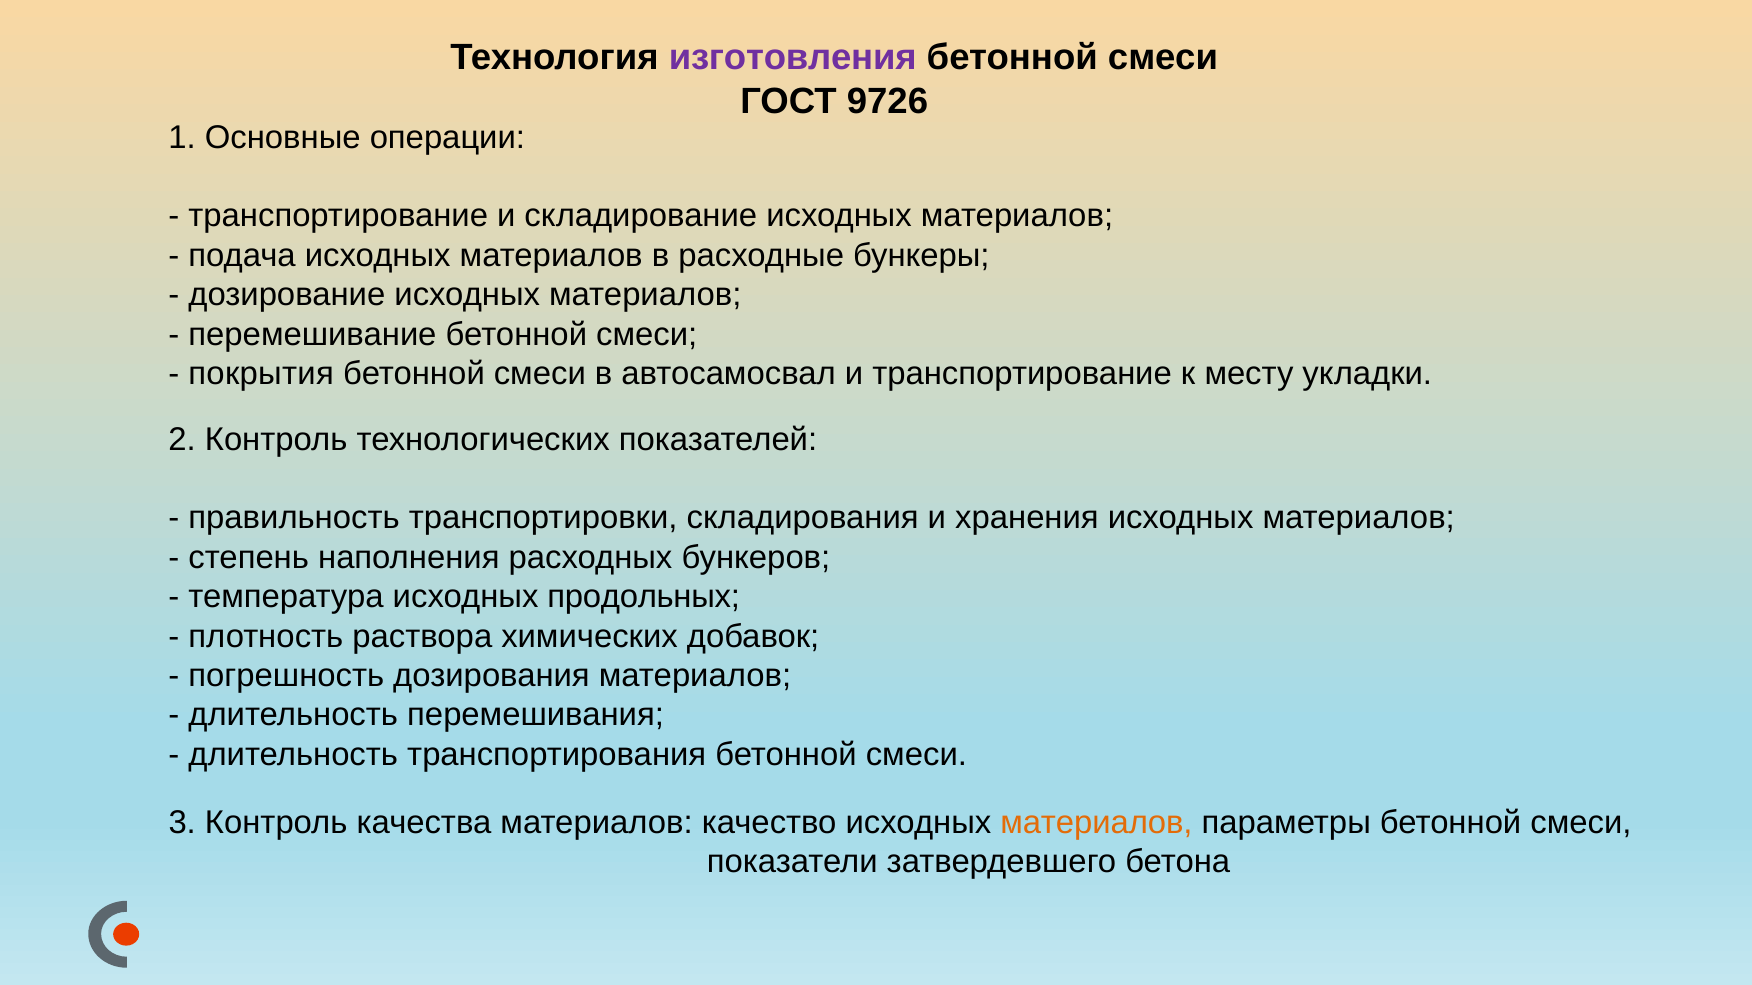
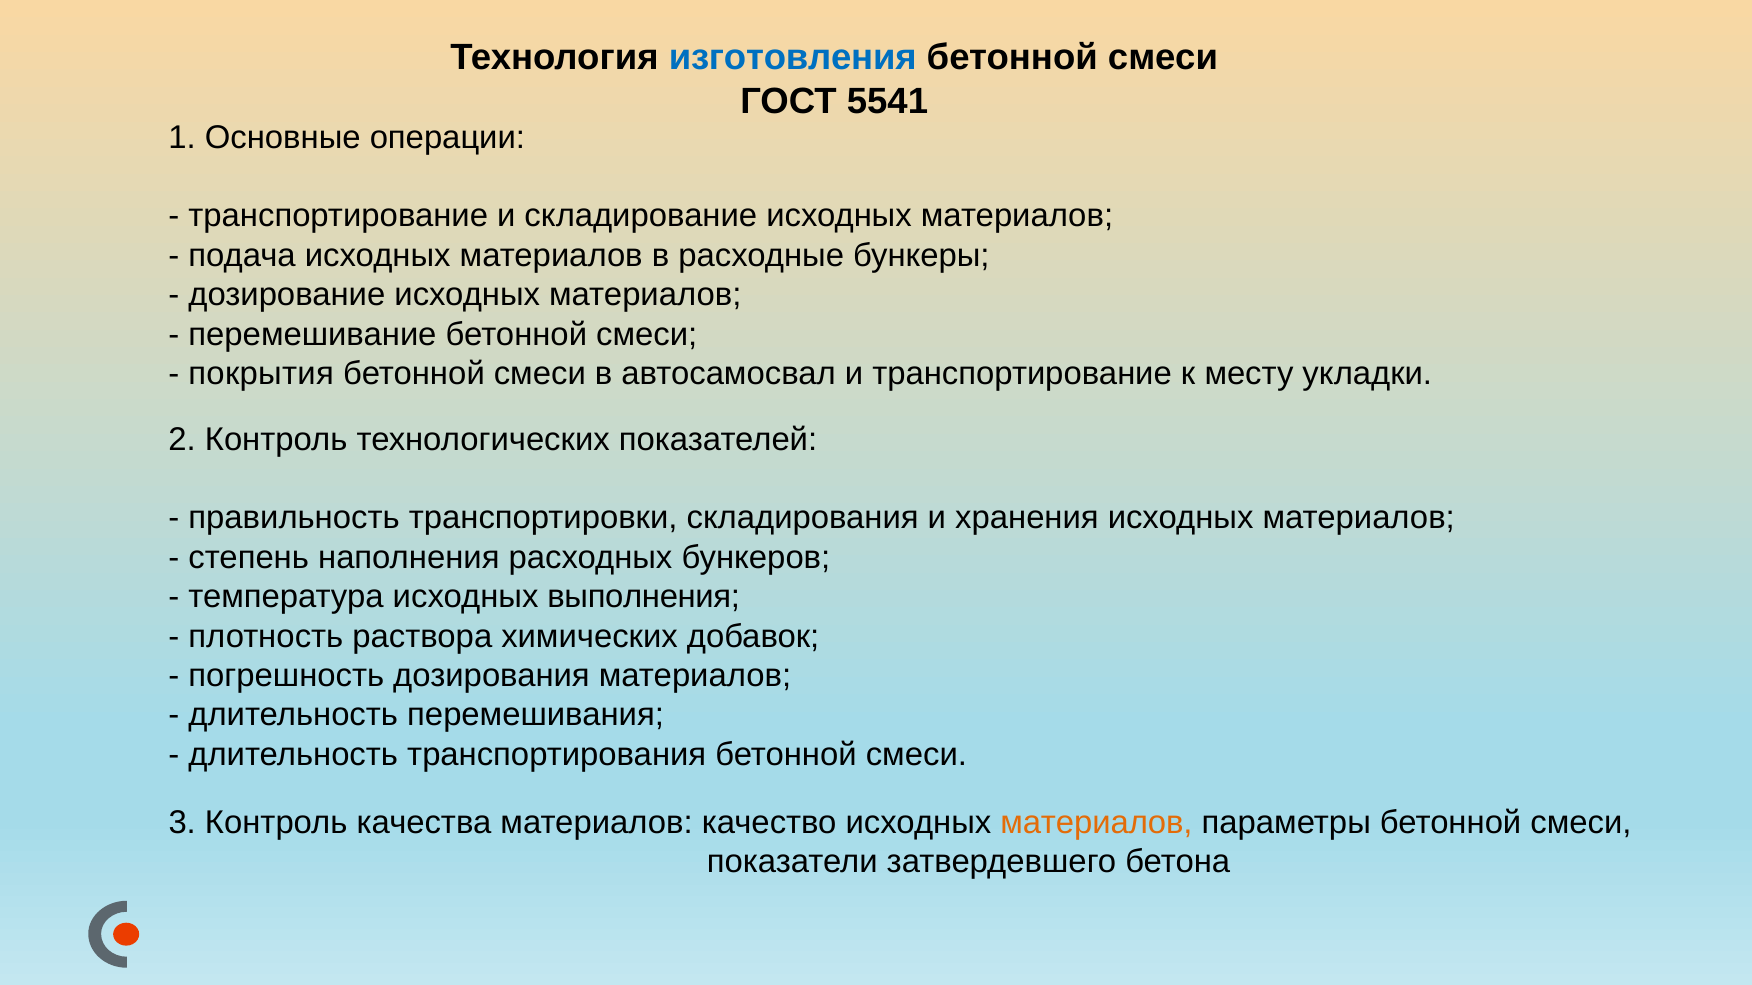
изготовления colour: purple -> blue (793, 57)
9726: 9726 -> 5541 (887, 101)
продольных: продольных -> выполнения (644, 597)
